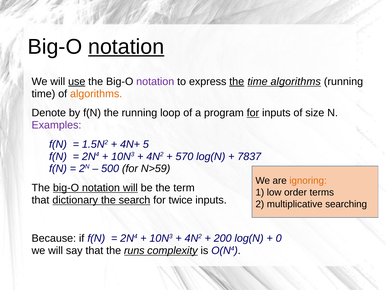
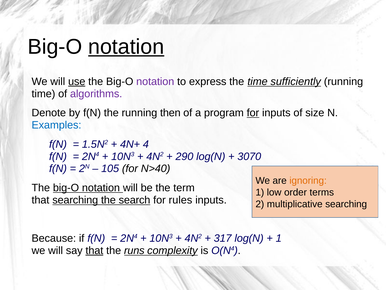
the underline: present -> none (237, 81)
time algorithms: algorithms -> sufficiently (296, 81)
algorithms colour: orange -> purple (96, 94)
loop: loop -> then (170, 113)
Examples colour: purple -> blue (56, 125)
5: 5 -> 4 (146, 144)
570: 570 -> 290 (184, 156)
7837: 7837 -> 3070 (249, 156)
500: 500 -> 105 (110, 168)
N>59: N>59 -> N>40 (156, 168)
will underline: present -> none (130, 188)
that dictionary: dictionary -> searching (75, 200)
twice: twice -> rules (180, 200)
200: 200 -> 317 (223, 238)
0: 0 -> 1 (279, 238)
that underline: none -> present (94, 250)
